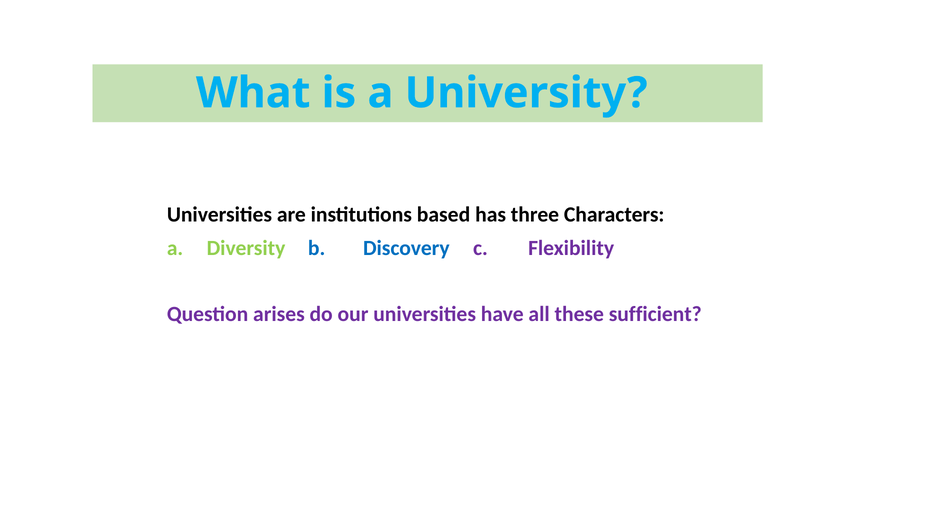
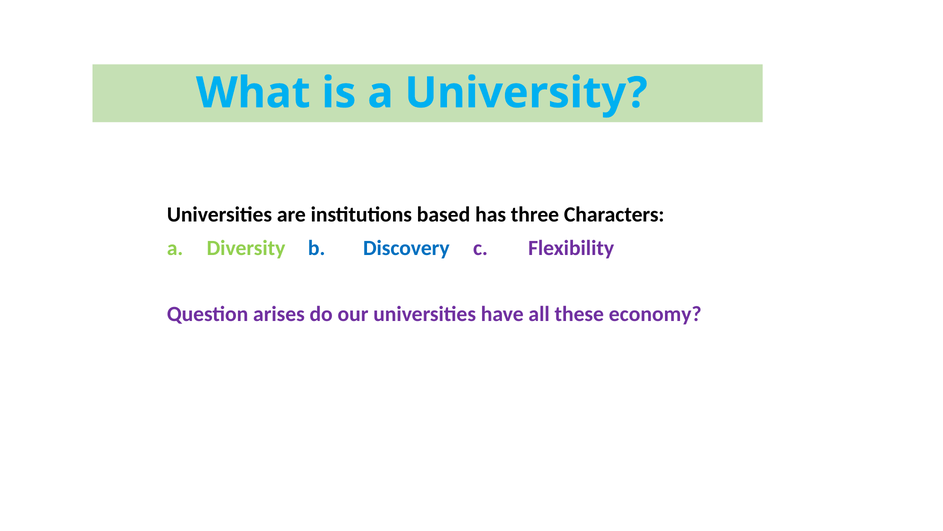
sufficient: sufficient -> economy (655, 314)
